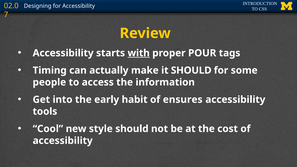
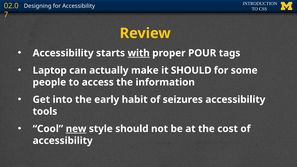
Timing: Timing -> Laptop (50, 70)
ensures: ensures -> seizures (183, 100)
new underline: none -> present (76, 129)
